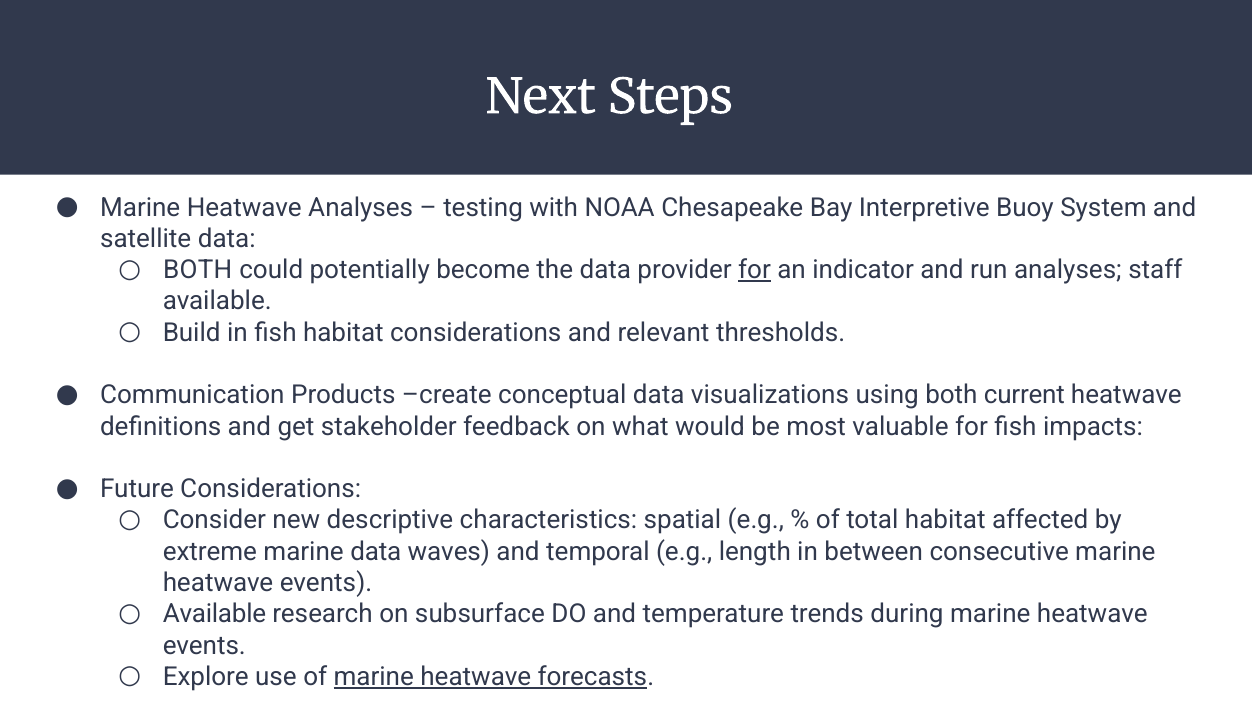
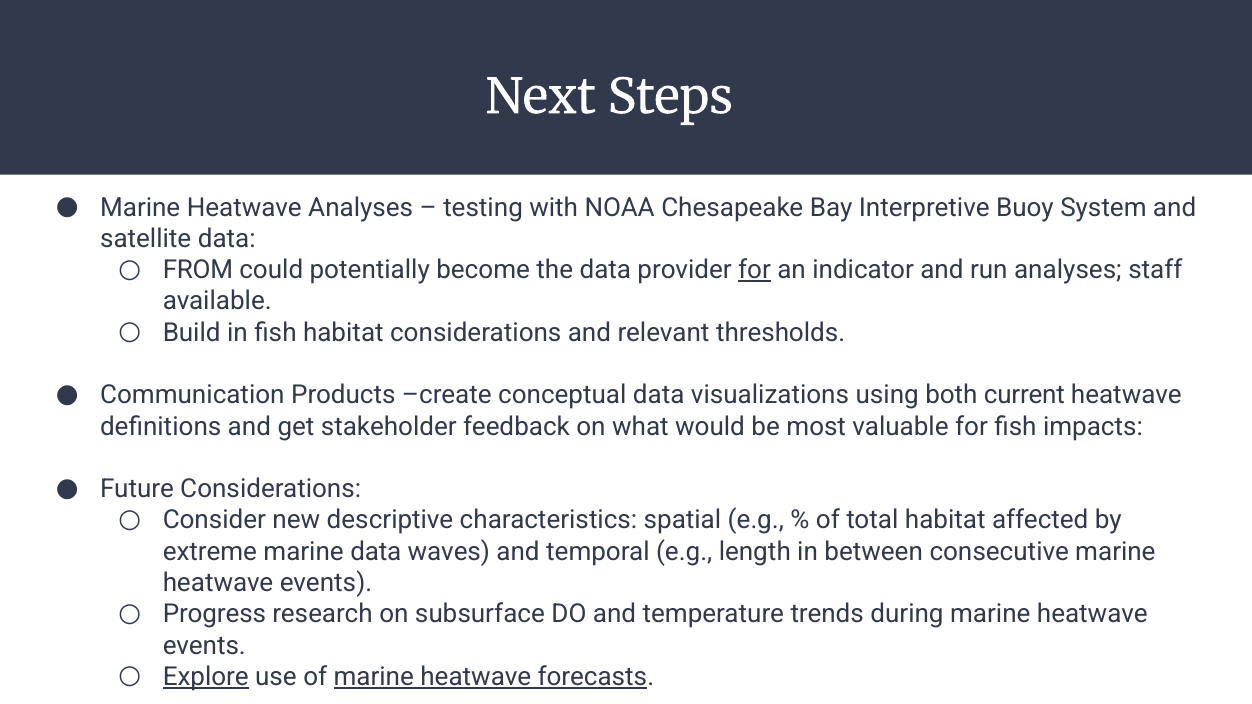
BOTH: BOTH -> FROM (198, 270)
Available: Available -> Progress (214, 614)
Explore underline: none -> present (206, 677)
